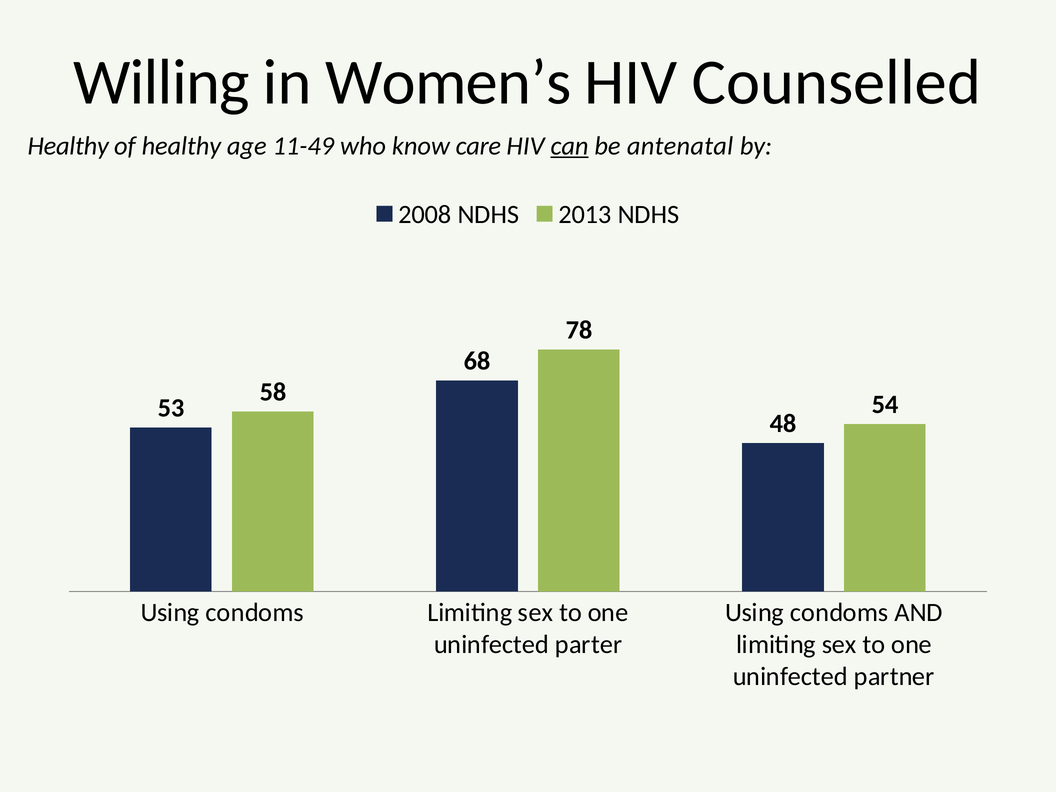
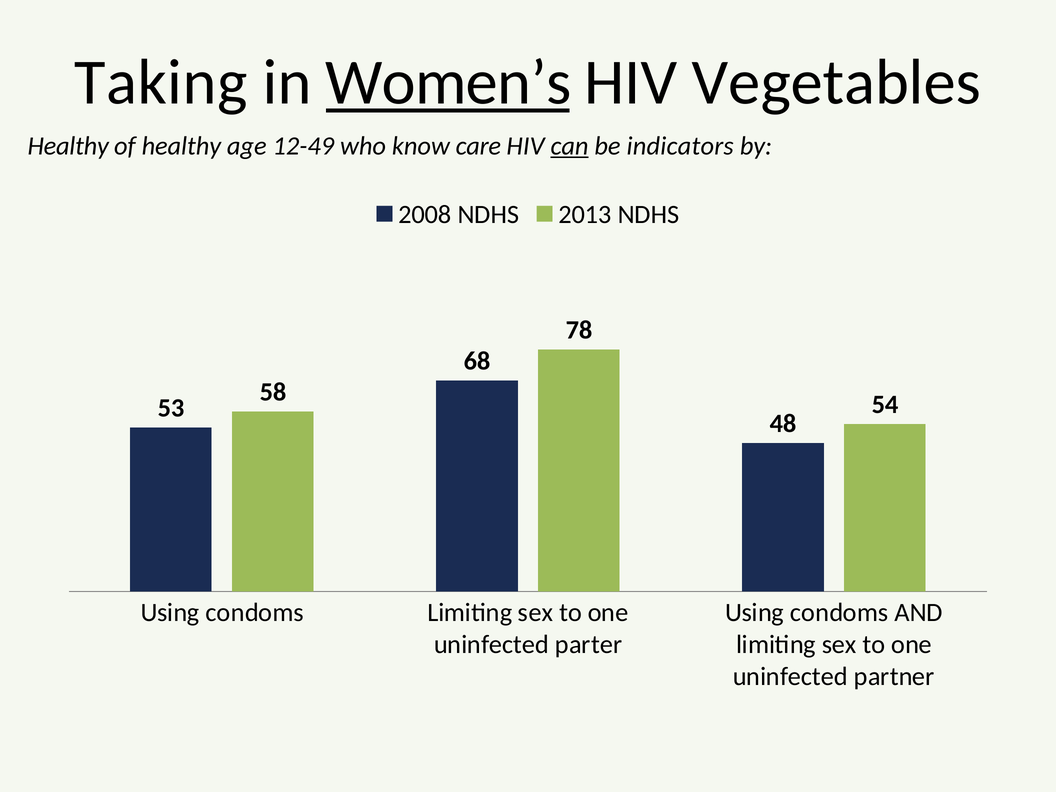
Willing: Willing -> Taking (161, 83)
Women’s underline: none -> present (448, 83)
Counselled: Counselled -> Vegetables (836, 83)
11-49: 11-49 -> 12-49 (303, 146)
antenatal: antenatal -> indicators (680, 146)
